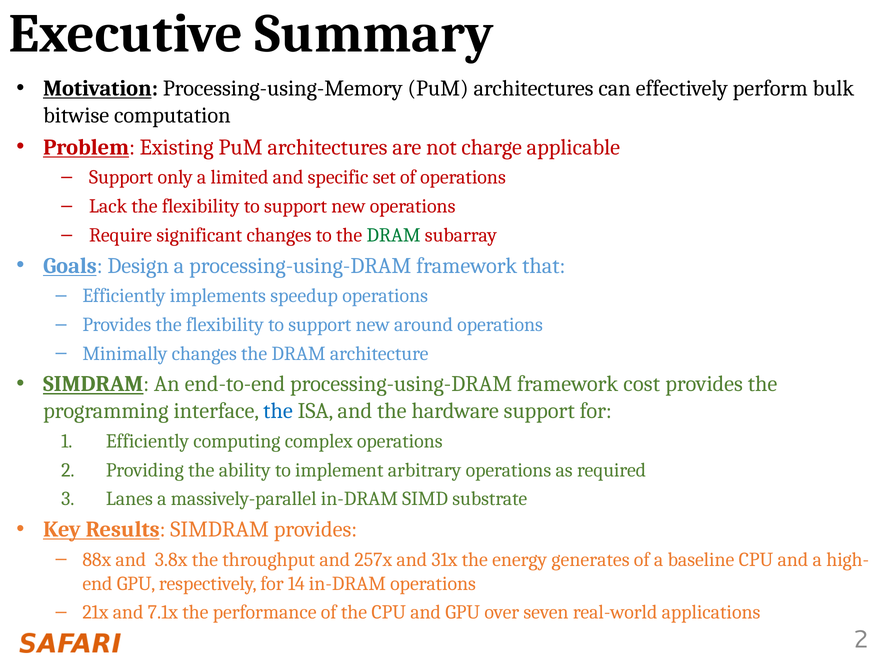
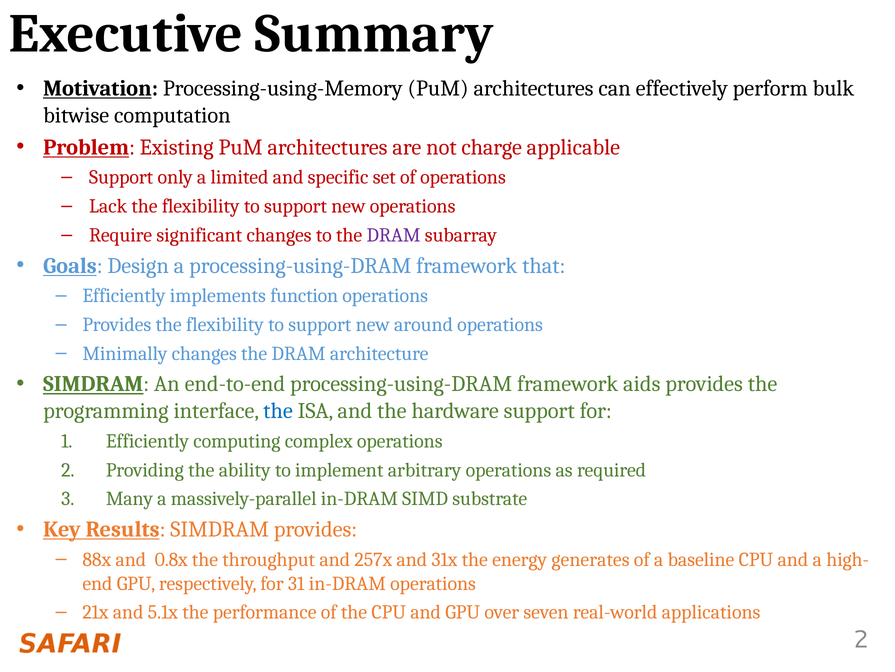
DRAM colour: green -> purple (394, 235)
speedup: speedup -> function (304, 296)
cost: cost -> aids (642, 384)
Lanes: Lanes -> Many (129, 498)
3.8x: 3.8x -> 0.8x (171, 559)
14: 14 -> 31 (296, 583)
7.1x: 7.1x -> 5.1x (163, 612)
